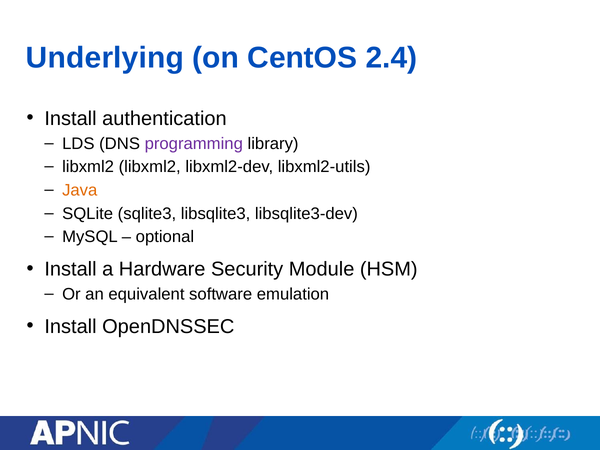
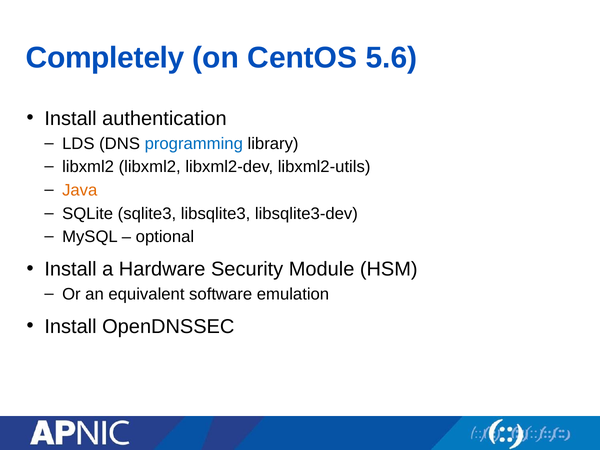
Underlying: Underlying -> Completely (105, 58)
2.4: 2.4 -> 5.6 (391, 58)
programming colour: purple -> blue (194, 144)
